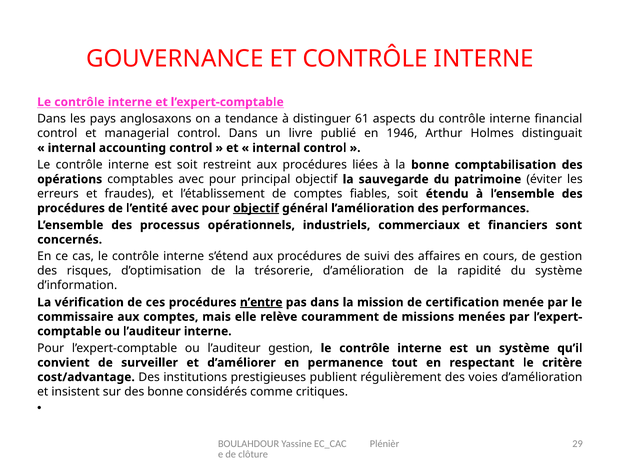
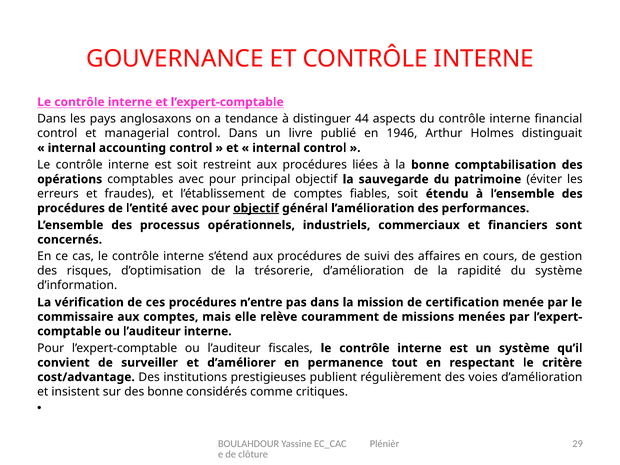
61: 61 -> 44 (362, 119)
n’entre underline: present -> none (261, 302)
l’auditeur gestion: gestion -> fiscales (291, 348)
